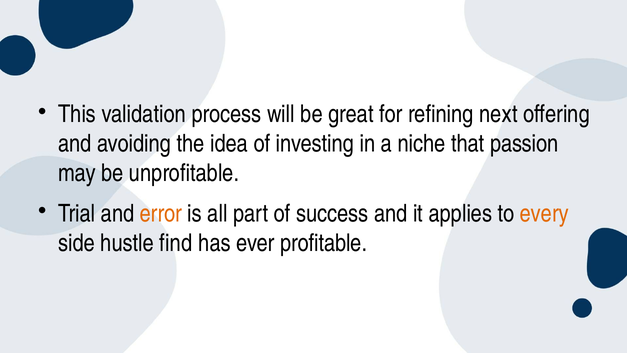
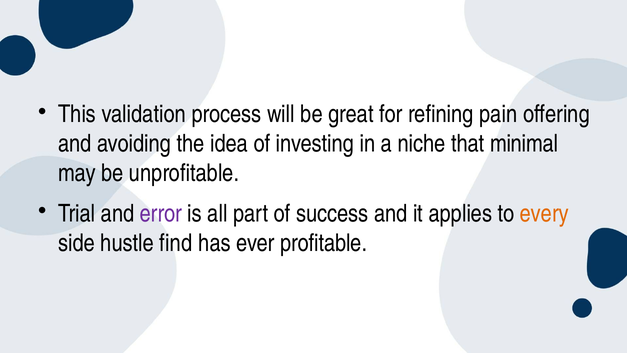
next: next -> pain (498, 114)
passion: passion -> minimal (524, 143)
error colour: orange -> purple (161, 213)
